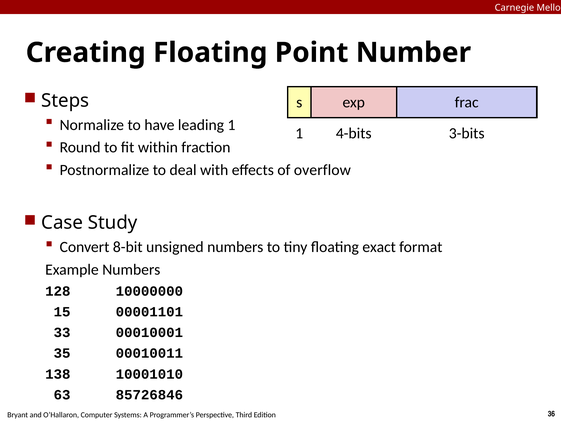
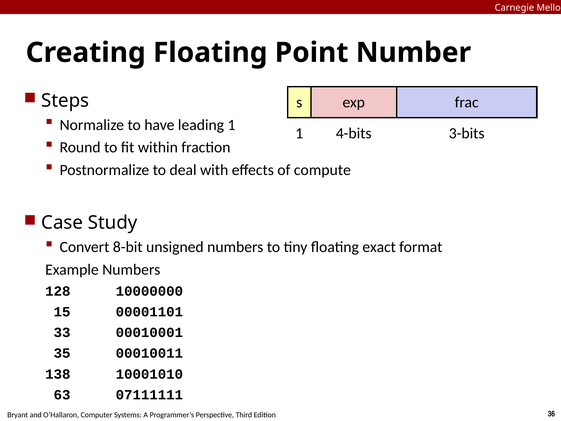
overflow: overflow -> compute (322, 170)
85726846: 85726846 -> 07111111 (149, 395)
